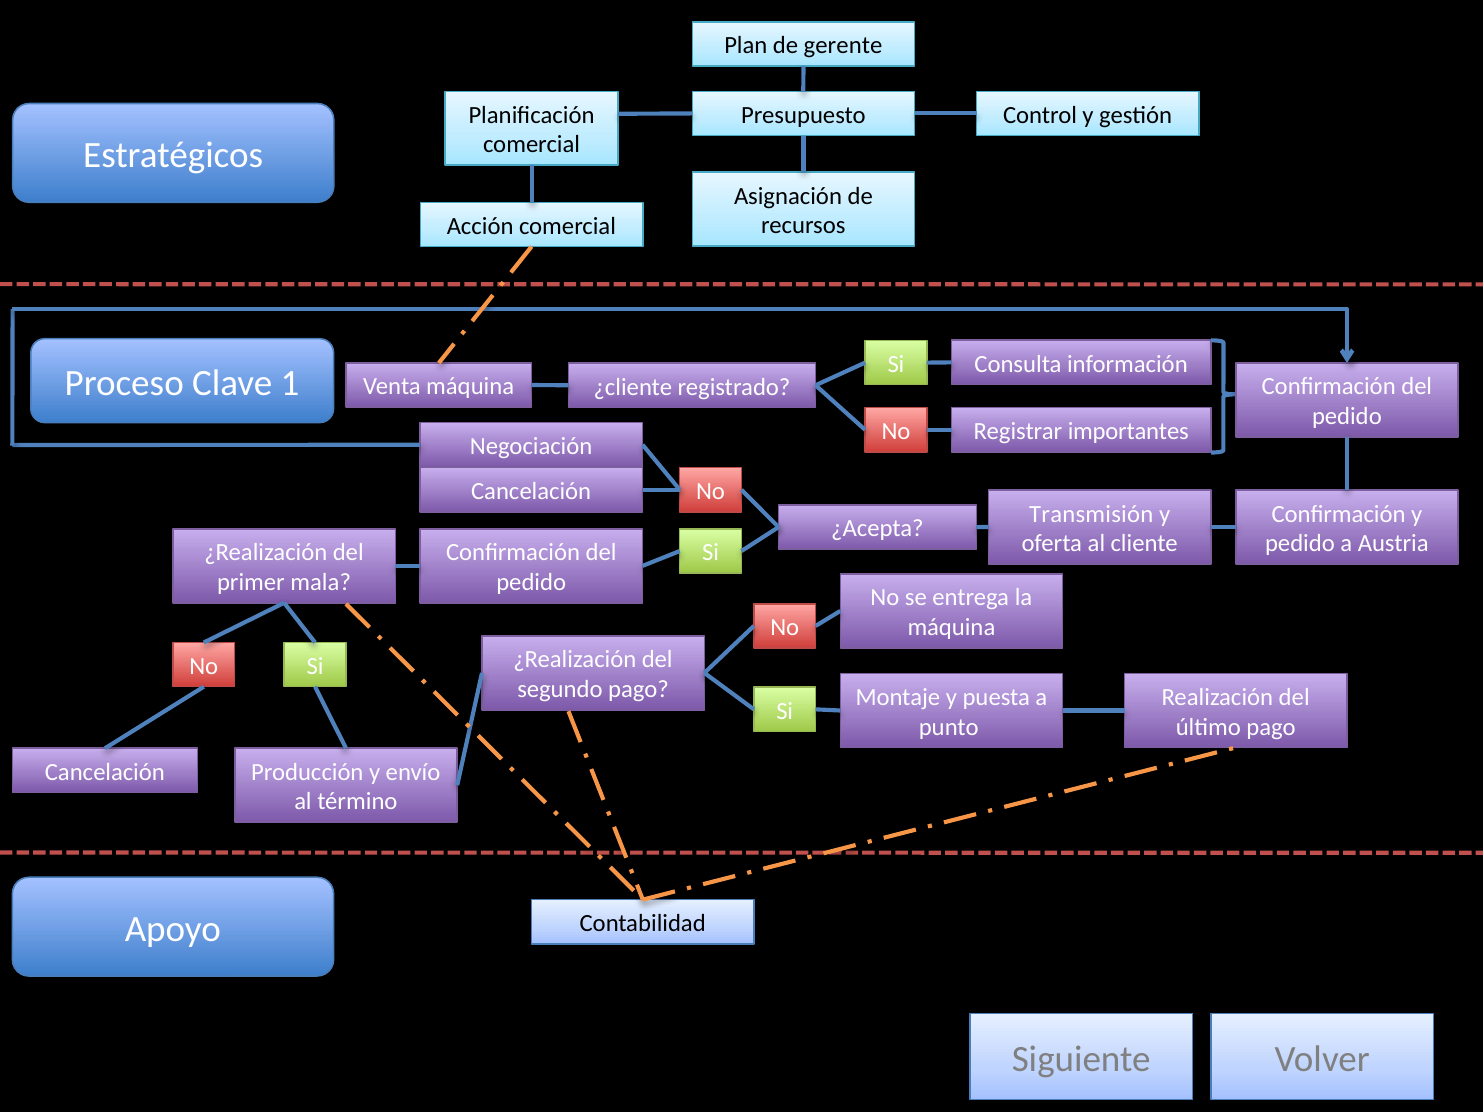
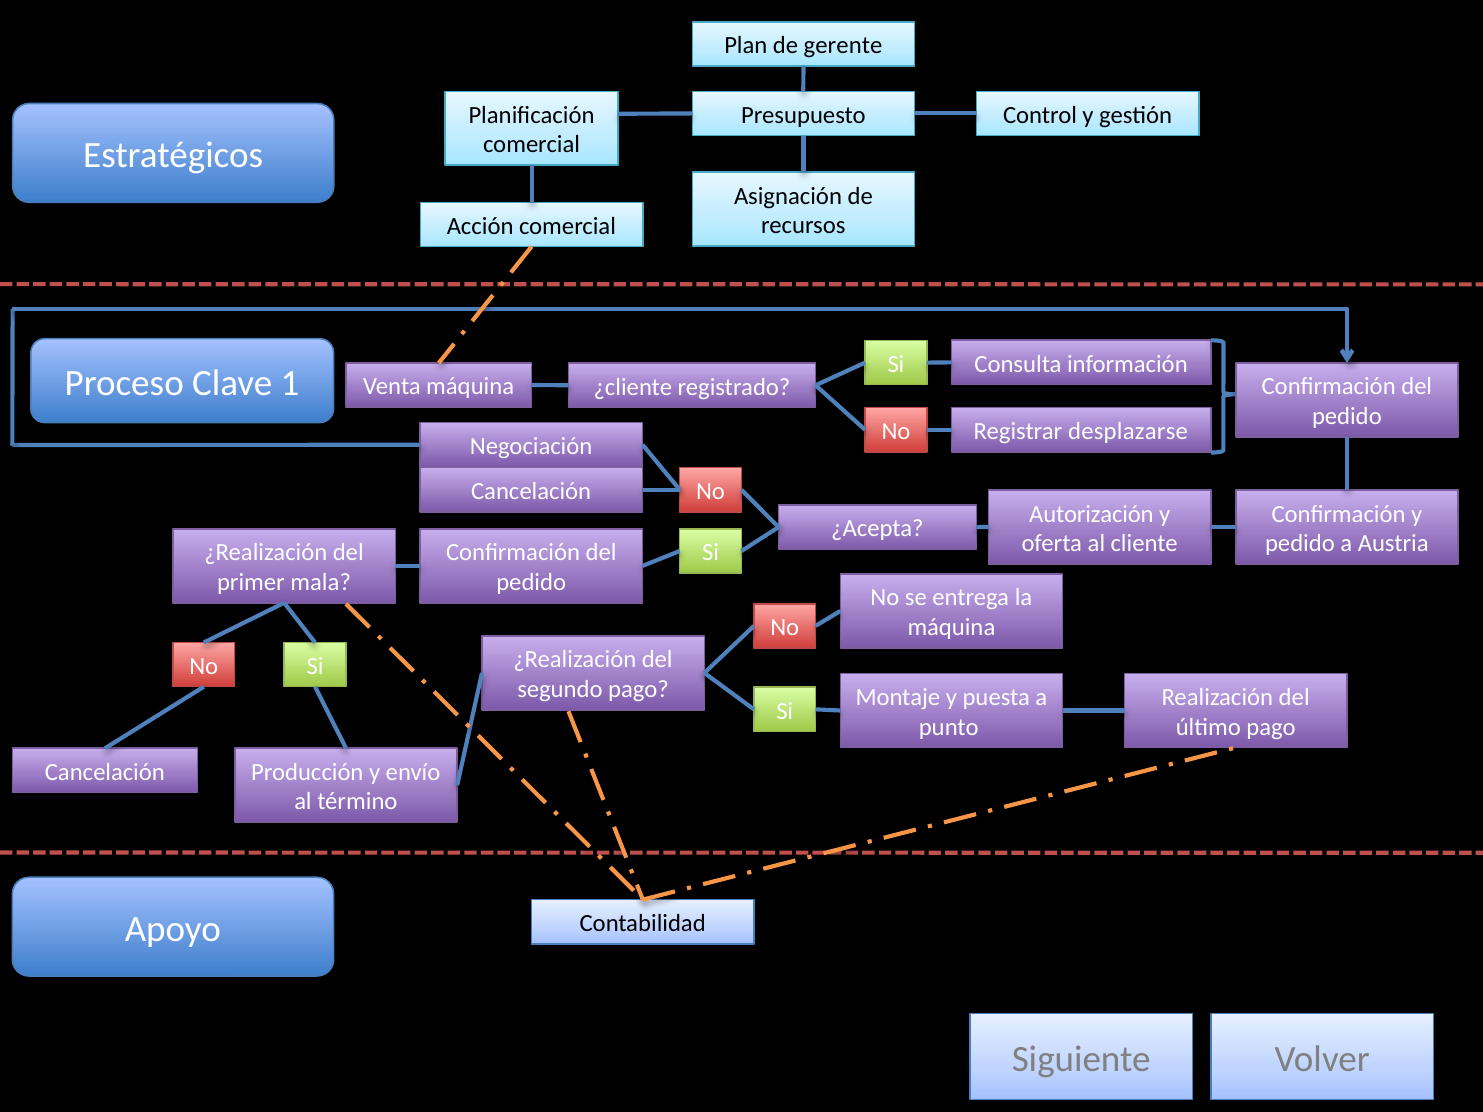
importantes: importantes -> desplazarse (1128, 432)
Transmisión: Transmisión -> Autorización (1091, 514)
